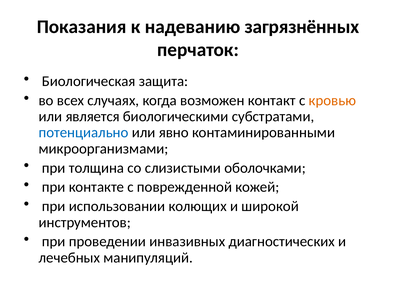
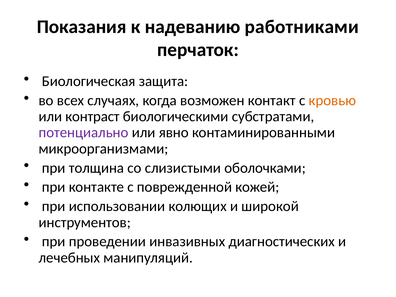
загрязнённых: загрязнённых -> работниками (302, 27)
является: является -> контраст (93, 117)
потенциально colour: blue -> purple (84, 133)
